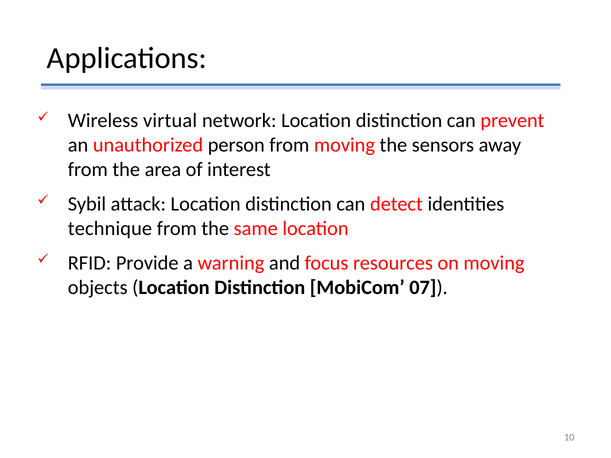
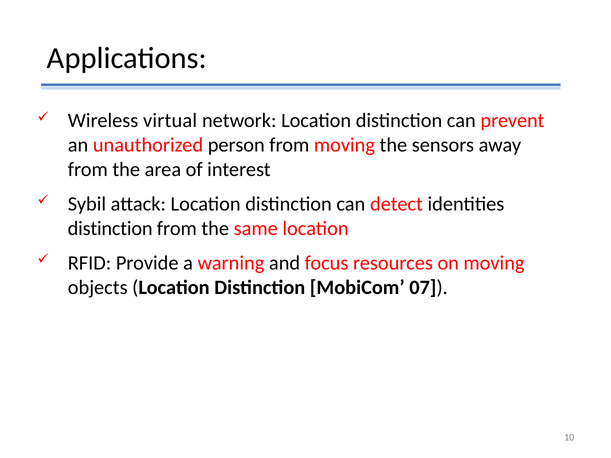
technique: technique -> distinction (110, 229)
